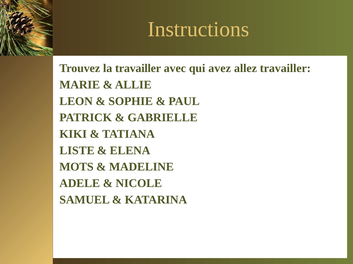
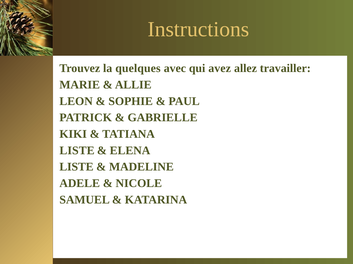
la travailler: travailler -> quelques (138, 68)
MOTS: MOTS -> LISTE (76, 167)
